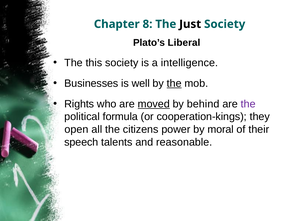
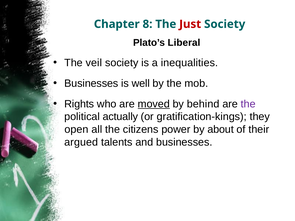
Just colour: black -> red (190, 24)
this: this -> veil (94, 63)
intelligence: intelligence -> inequalities (189, 63)
the underline: present -> none (174, 83)
formula: formula -> actually (120, 117)
cooperation-kings: cooperation-kings -> gratification-kings (202, 117)
moral: moral -> about (221, 130)
speech: speech -> argued (81, 142)
and reasonable: reasonable -> businesses (184, 142)
